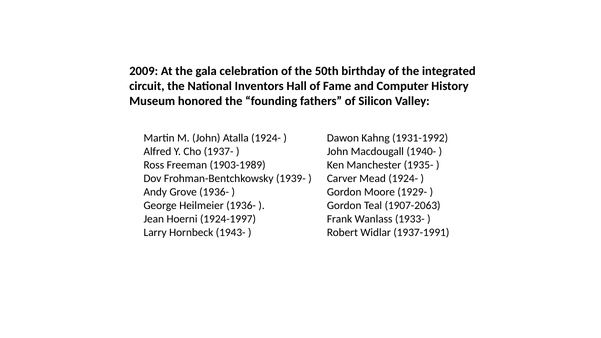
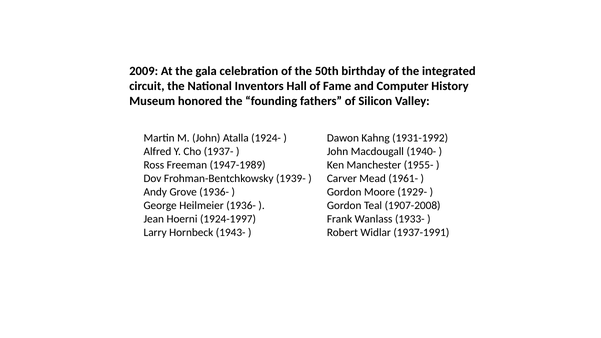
1903-1989: 1903-1989 -> 1947-1989 (238, 165)
1935-: 1935- -> 1955- (419, 165)
Mead 1924-: 1924- -> 1961- (403, 178)
1907-2063: 1907-2063 -> 1907-2008 (413, 205)
